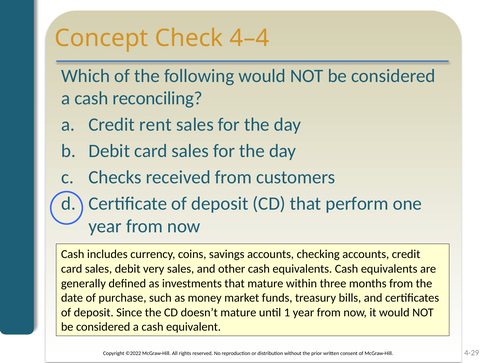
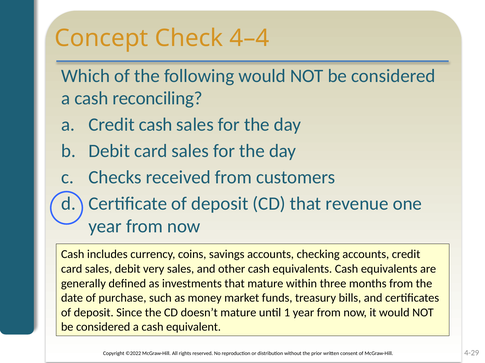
Credit rent: rent -> cash (156, 125)
perform: perform -> revenue (357, 204)
